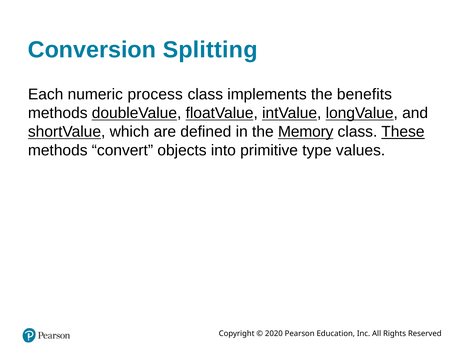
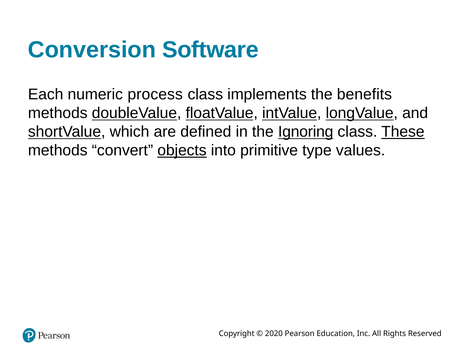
Splitting: Splitting -> Software (210, 50)
Memory: Memory -> Ignoring (306, 132)
objects underline: none -> present (182, 150)
